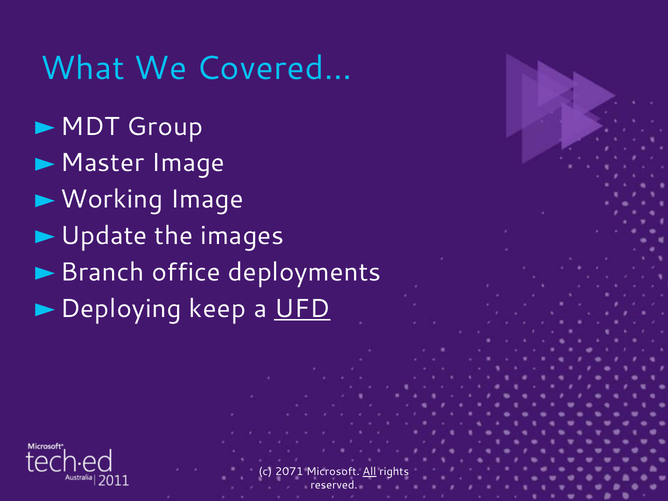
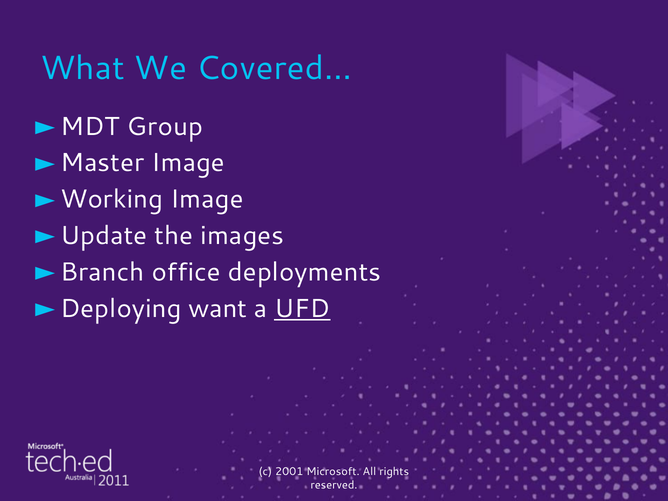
keep: keep -> want (218, 309)
2071: 2071 -> 2001 (289, 472)
All underline: present -> none (369, 472)
